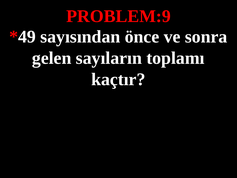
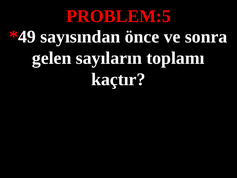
PROBLEM:9: PROBLEM:9 -> PROBLEM:5 (118, 16)
